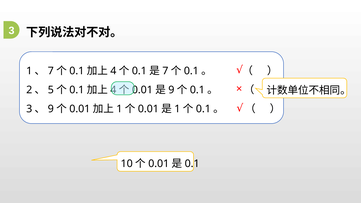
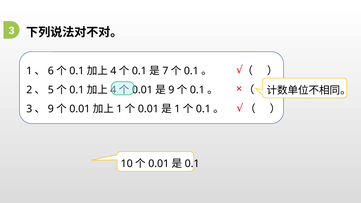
7: 7 -> 6 (51, 71)
